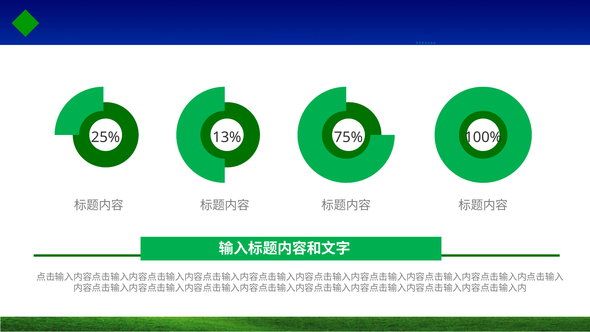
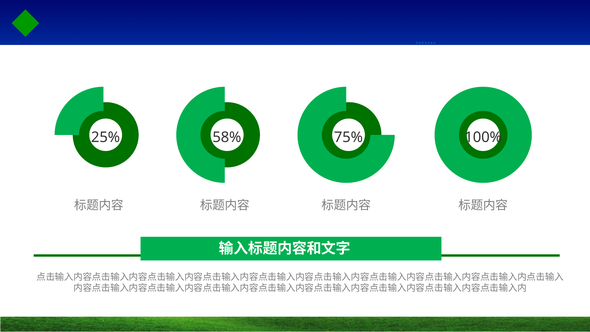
13%: 13% -> 58% (227, 137)
